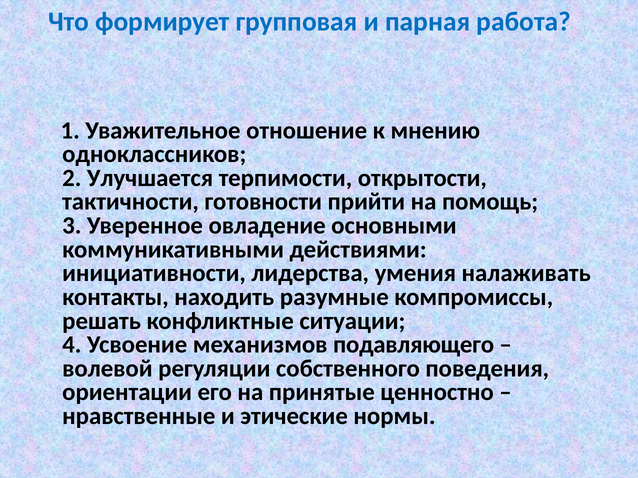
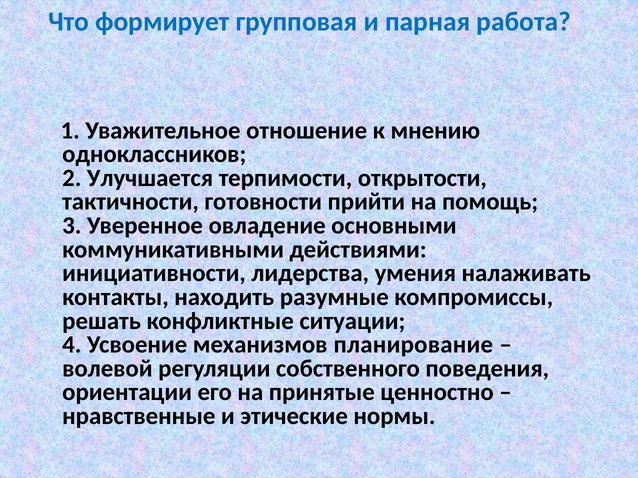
подавляющего: подавляющего -> планирование (413, 345)
